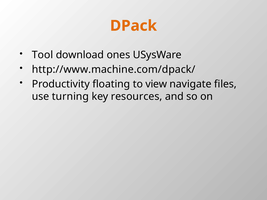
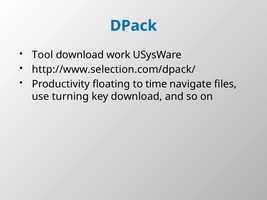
DPack colour: orange -> blue (133, 26)
ones: ones -> work (118, 55)
http://www.machine.com/dpack/: http://www.machine.com/dpack/ -> http://www.selection.com/dpack/ (114, 70)
view: view -> time (156, 84)
key resources: resources -> download (137, 97)
